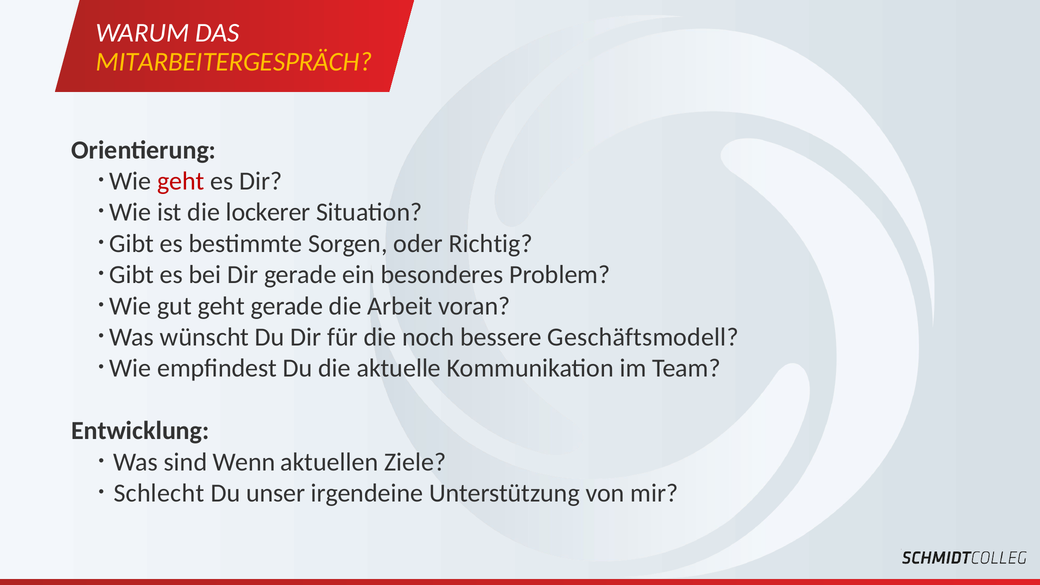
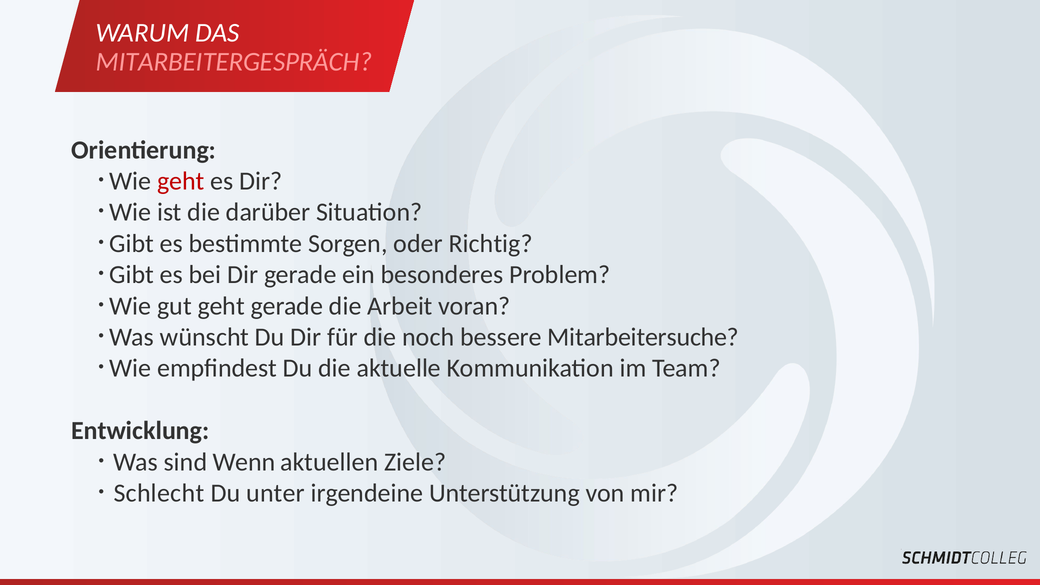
MITARBEITERGESPRÄCH colour: yellow -> pink (234, 62)
lockerer: lockerer -> darüber (268, 212)
Geschäftsmodell: Geschäftsmodell -> Mitarbeitersuche (643, 337)
unser: unser -> unter (276, 493)
